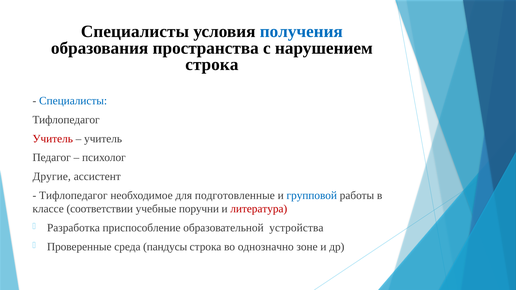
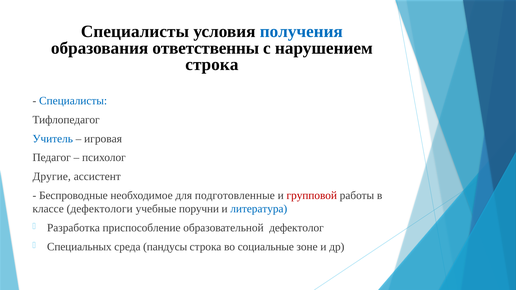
пространства: пространства -> ответственны (206, 48)
Учитель colour: red -> blue (53, 139)
учитель: учитель -> игровая (103, 139)
Тифлопедагог: Тифлопедагог -> Беспроводные (73, 196)
групповой colour: blue -> red (312, 196)
соответствии: соответствии -> дефектологи (100, 209)
литература colour: red -> blue (259, 209)
устройства: устройства -> дефектолог (296, 228)
Проверенные: Проверенные -> Специальных (79, 247)
однозначно: однозначно -> социальные (266, 247)
